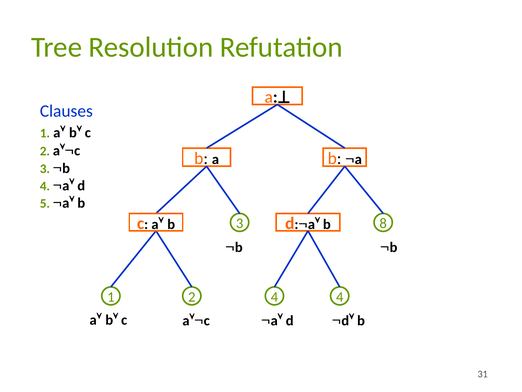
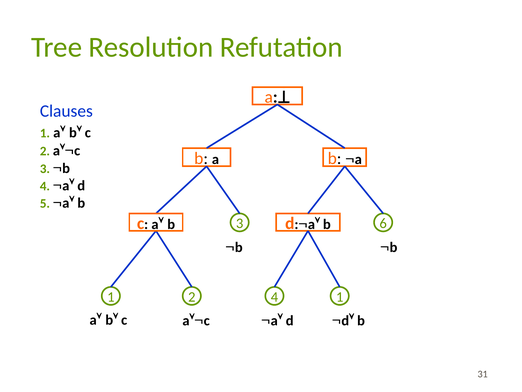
8: 8 -> 6 (383, 223)
4 4: 4 -> 1 (340, 297)
